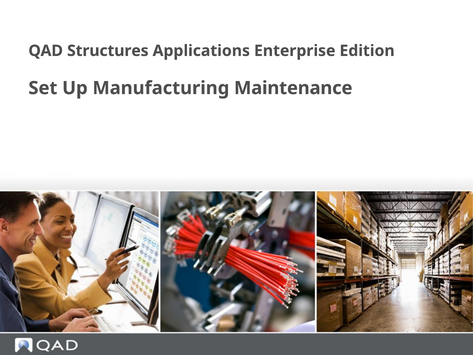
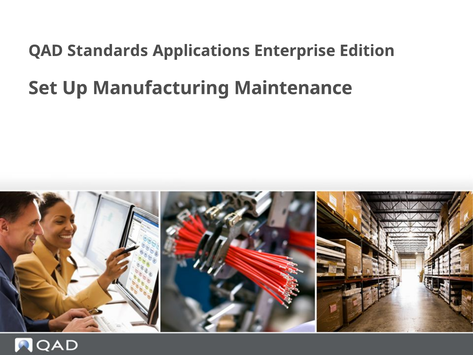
Structures: Structures -> Standards (108, 51)
